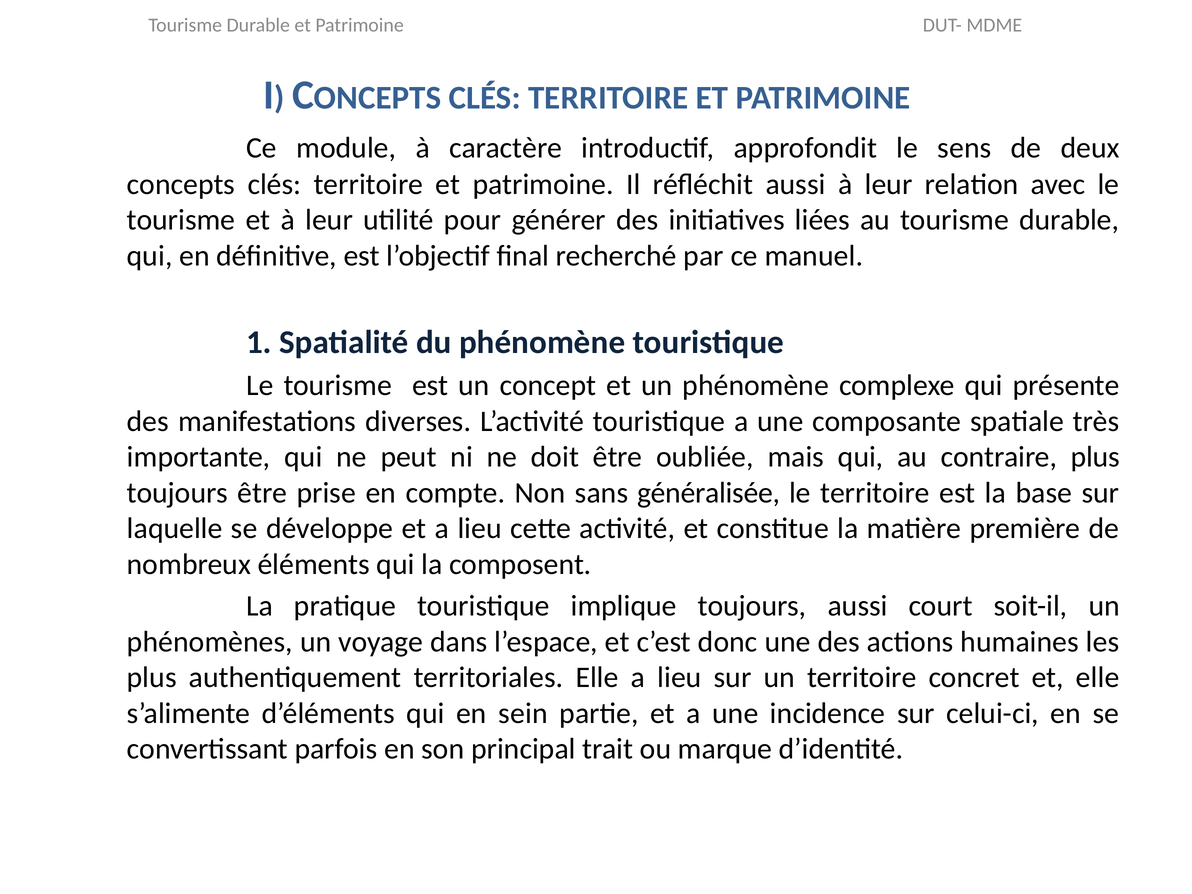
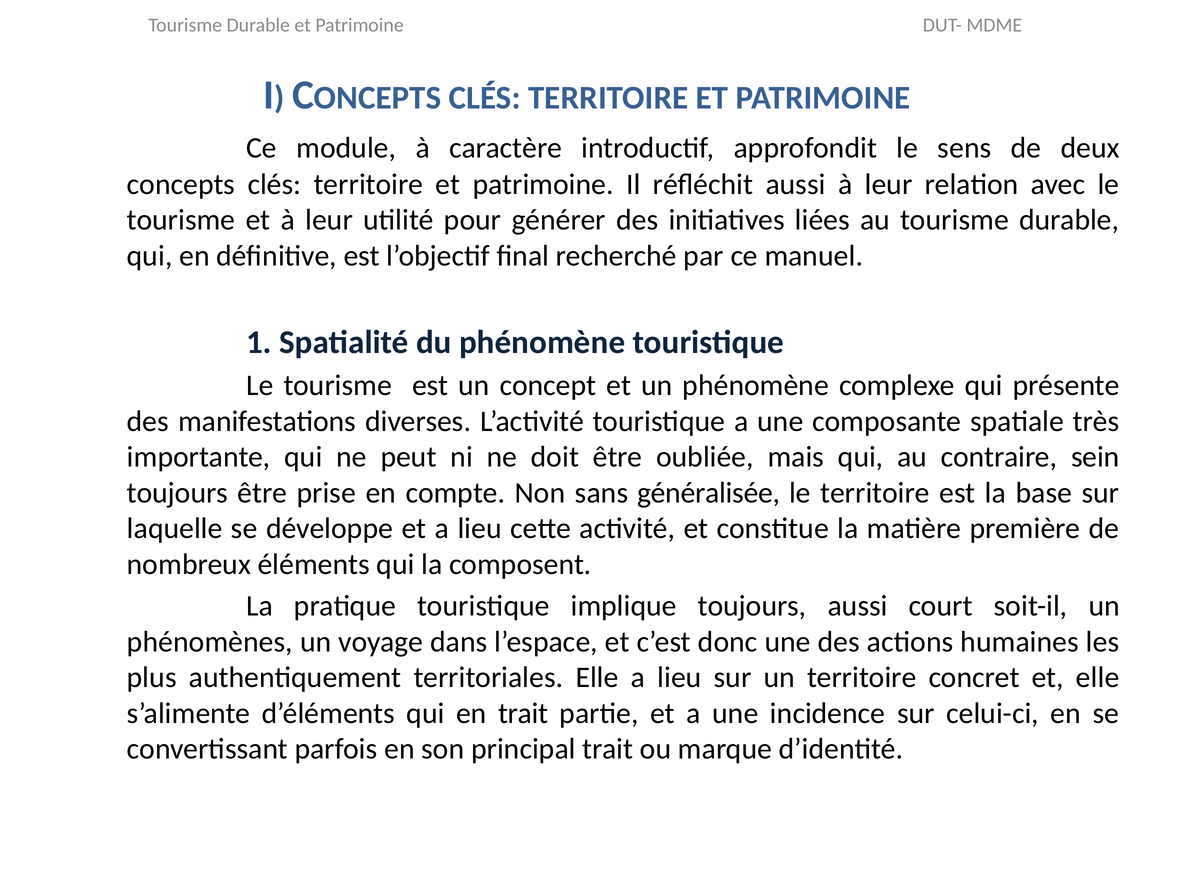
contraire plus: plus -> sein (1095, 457)
en sein: sein -> trait (523, 713)
